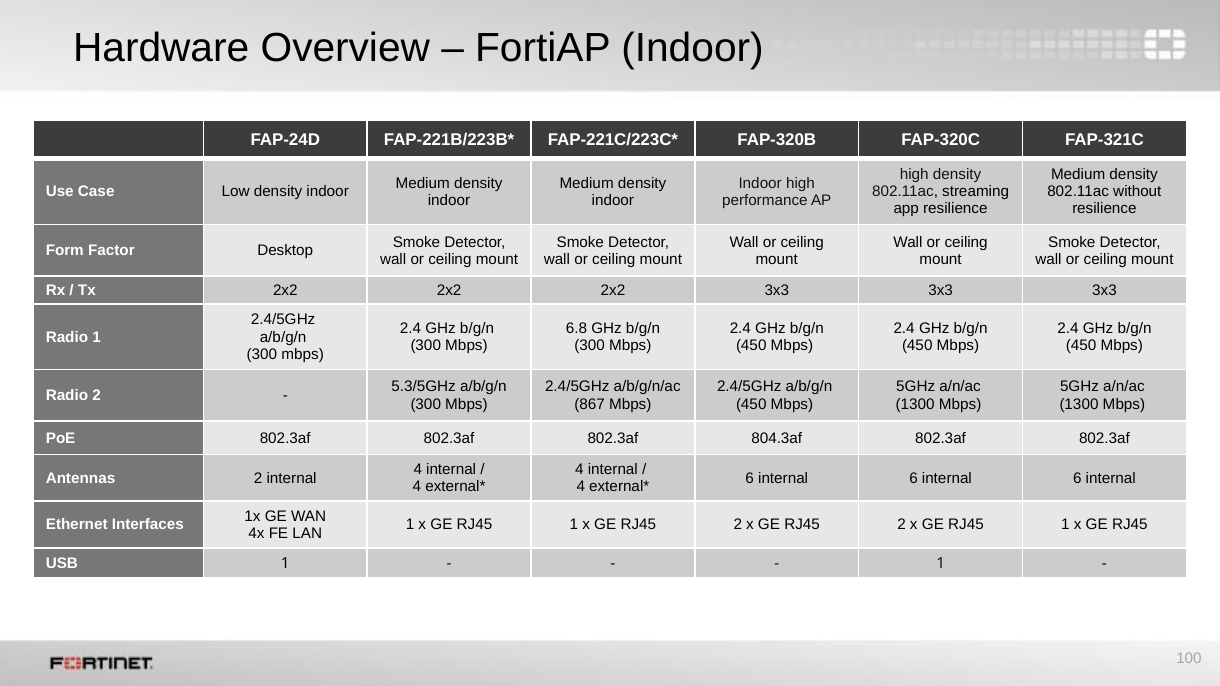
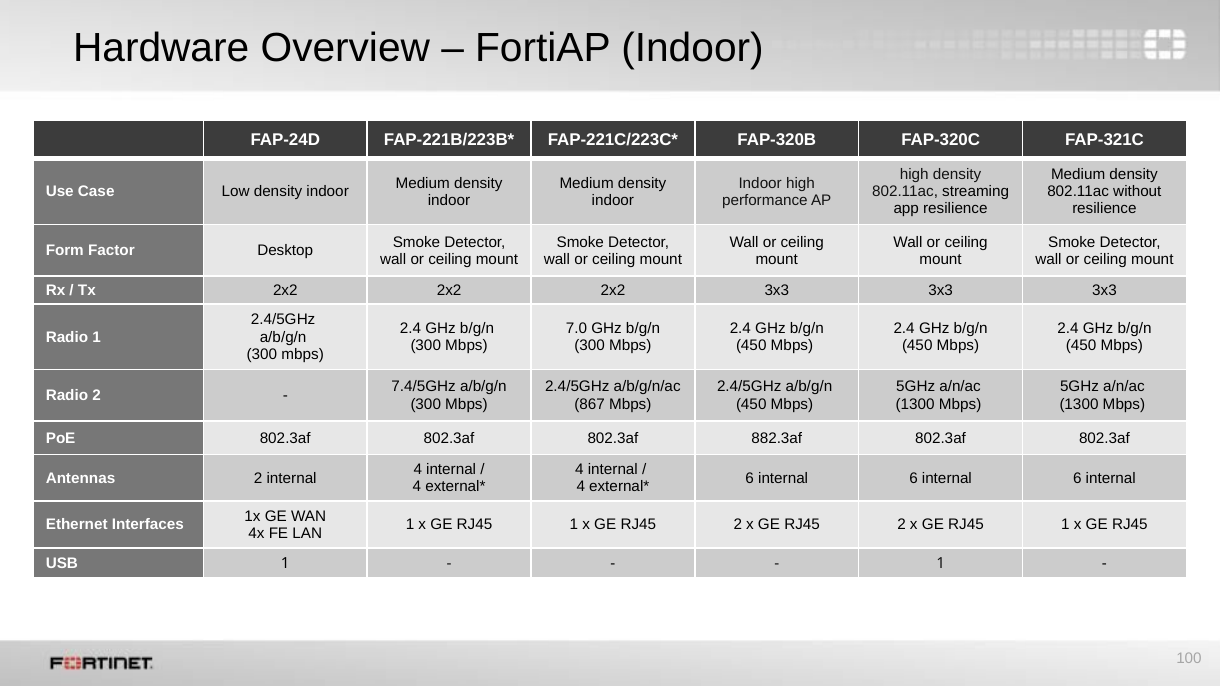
6.8: 6.8 -> 7.0 (577, 329)
5.3/5GHz: 5.3/5GHz -> 7.4/5GHz (424, 387)
804.3af: 804.3af -> 882.3af (777, 438)
